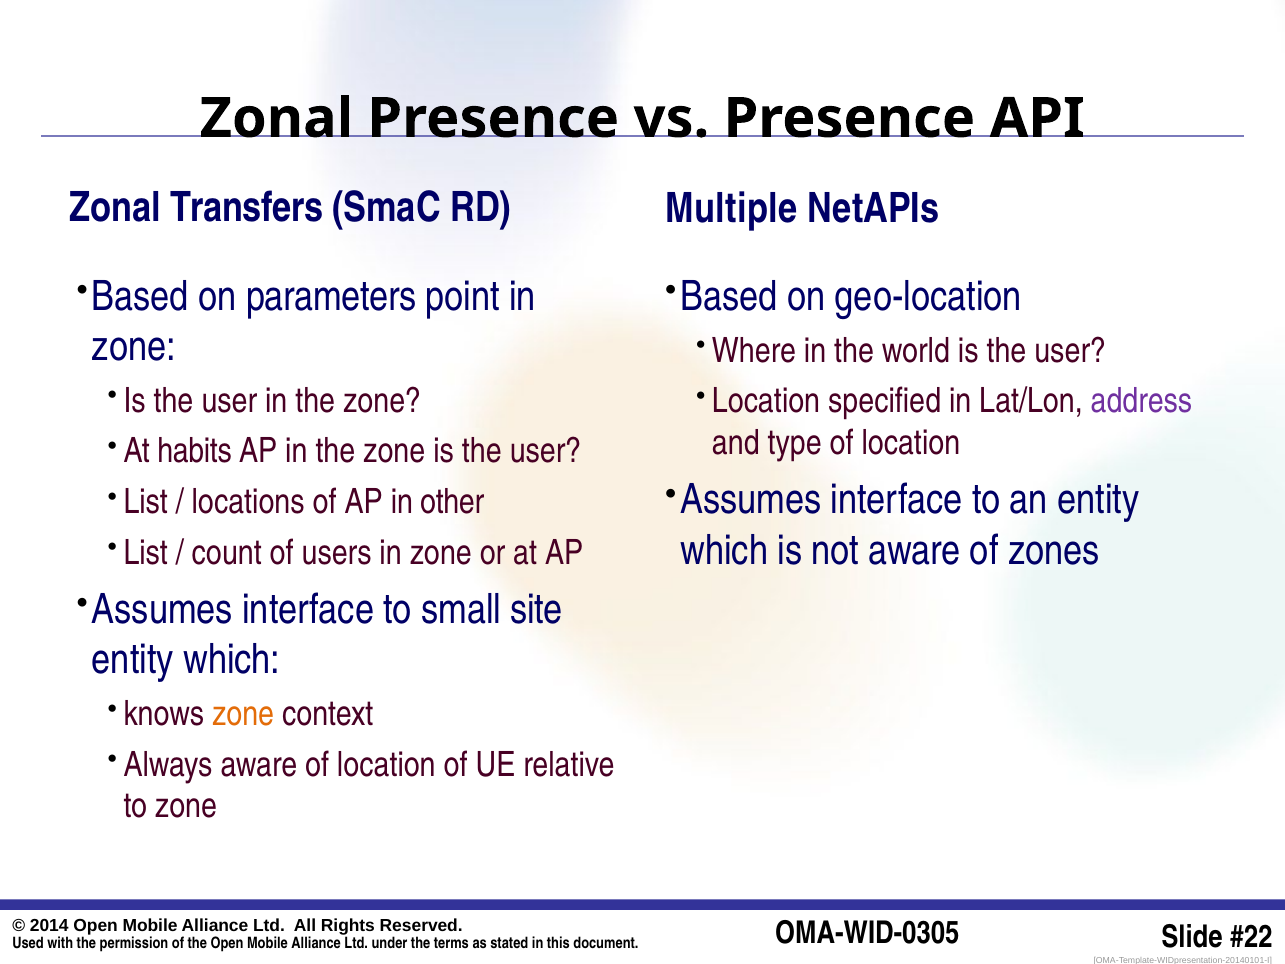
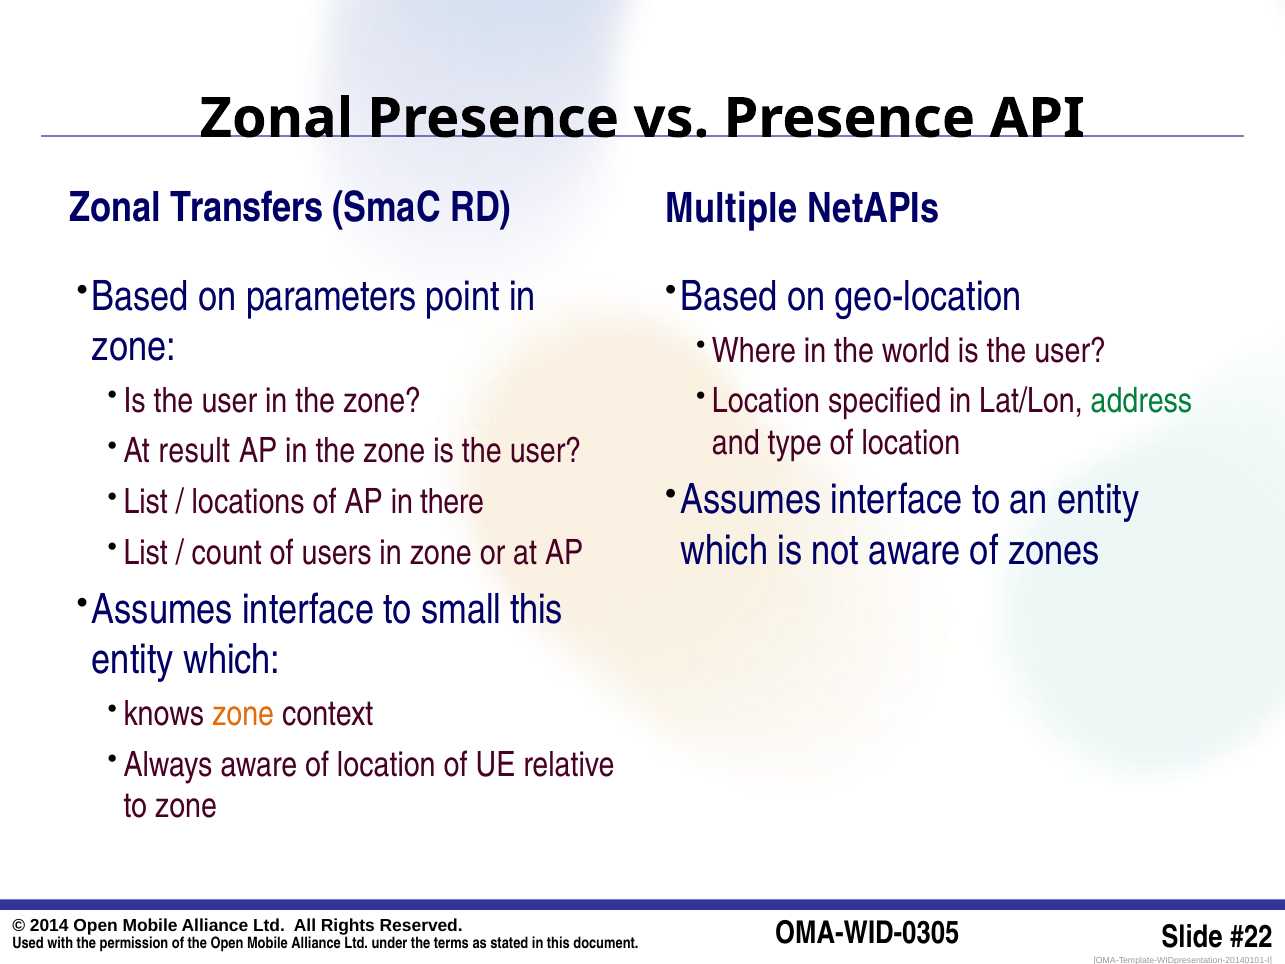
address colour: purple -> green (1141, 401)
habits: habits -> result (194, 451)
other: other -> there (452, 502)
small site: site -> this (537, 609)
